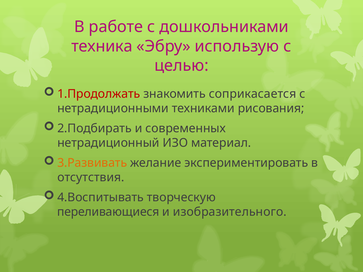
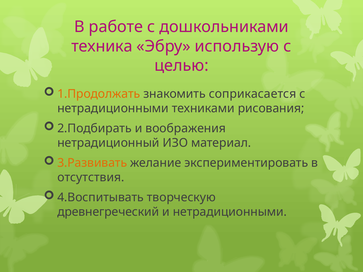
1.Продолжать colour: red -> orange (99, 94)
современных: современных -> воображения (186, 129)
переливающиеся: переливающиеся -> древнегреческий (108, 212)
и изобразительного: изобразительного -> нетрадиционными (230, 212)
